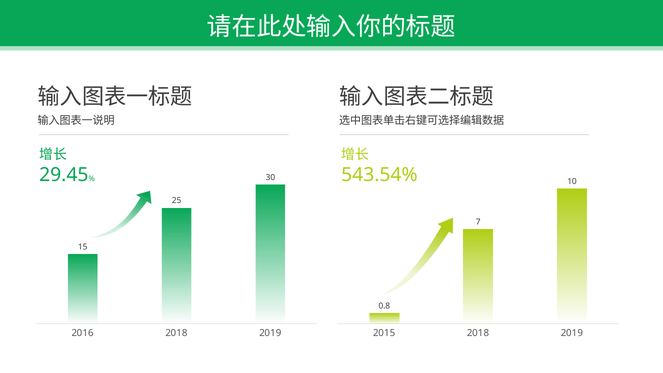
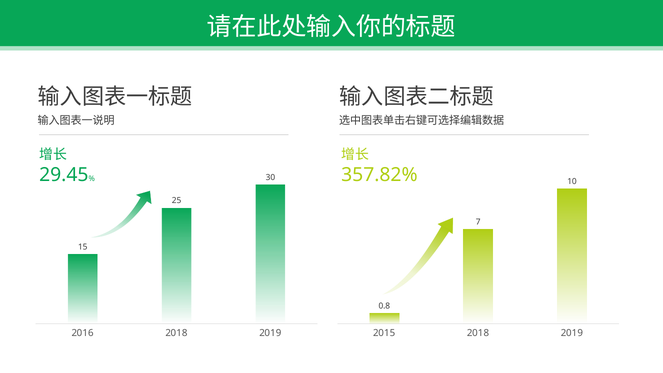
543.54%: 543.54% -> 357.82% (379, 175)
